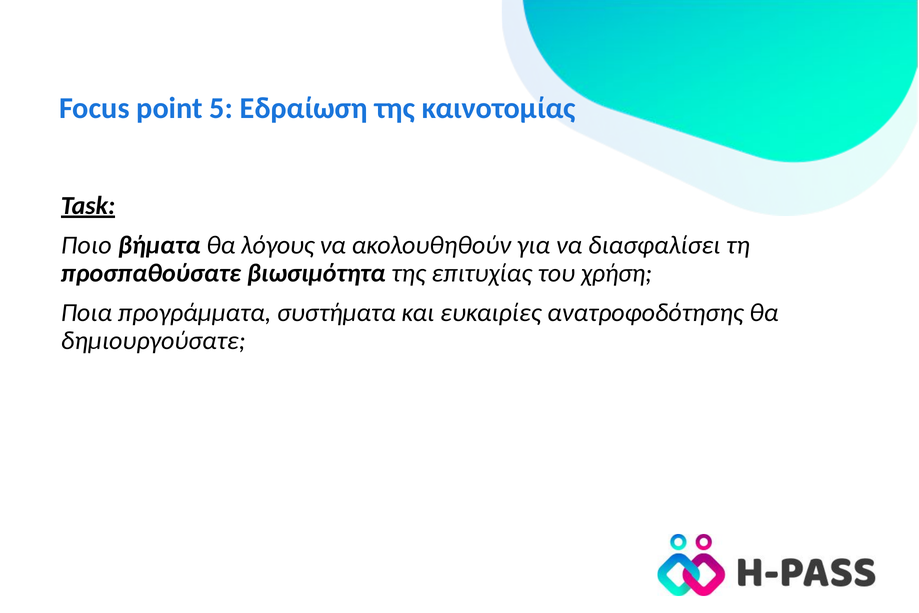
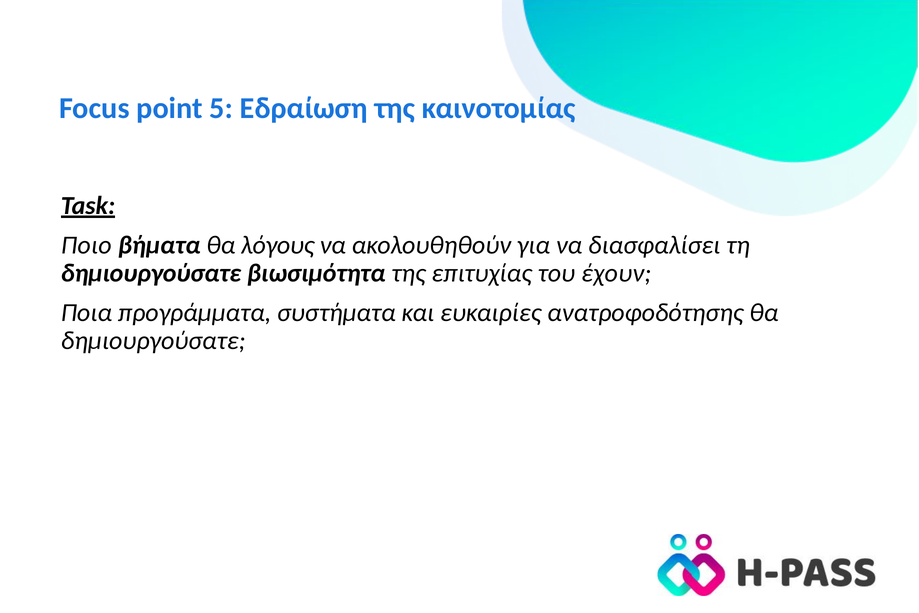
προσπαθούσατε: προσπαθούσατε -> δημιουργούσατε (151, 273)
χρήση: χρήση -> έχουν (616, 273)
